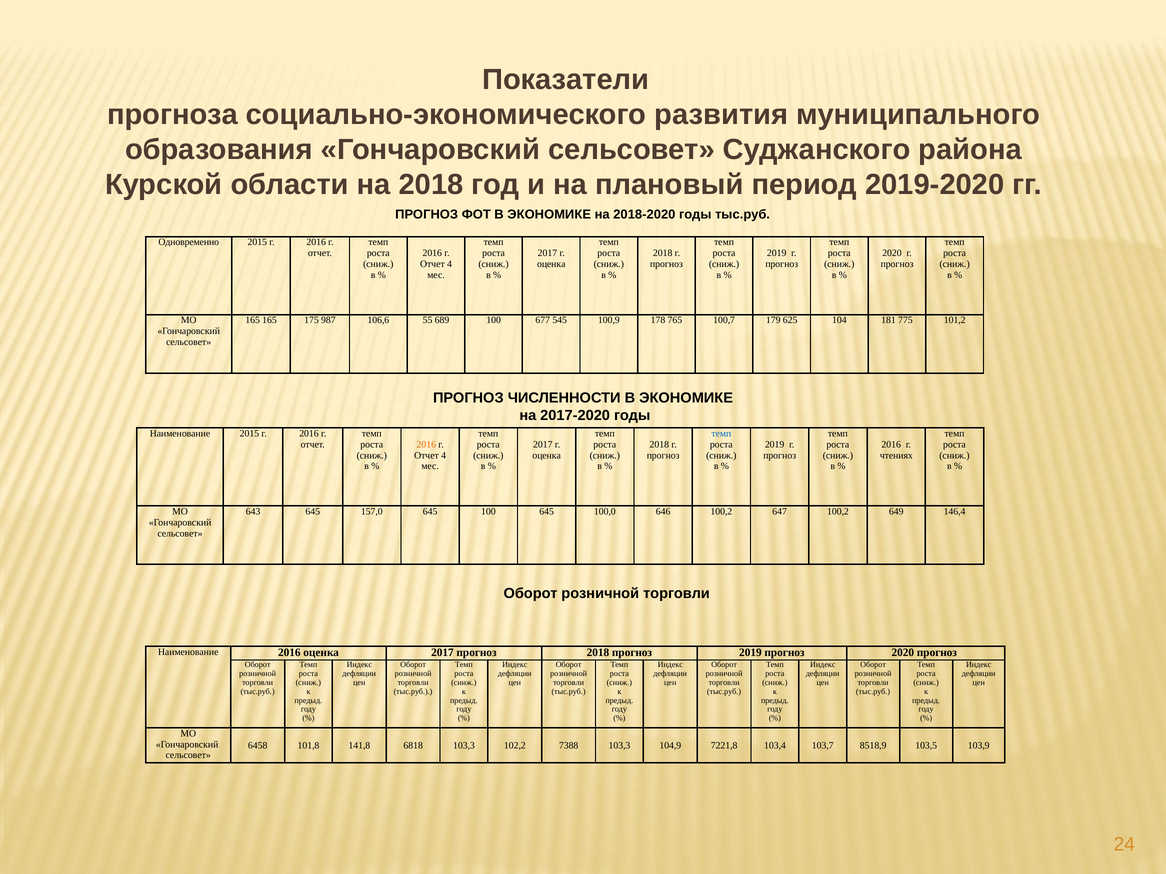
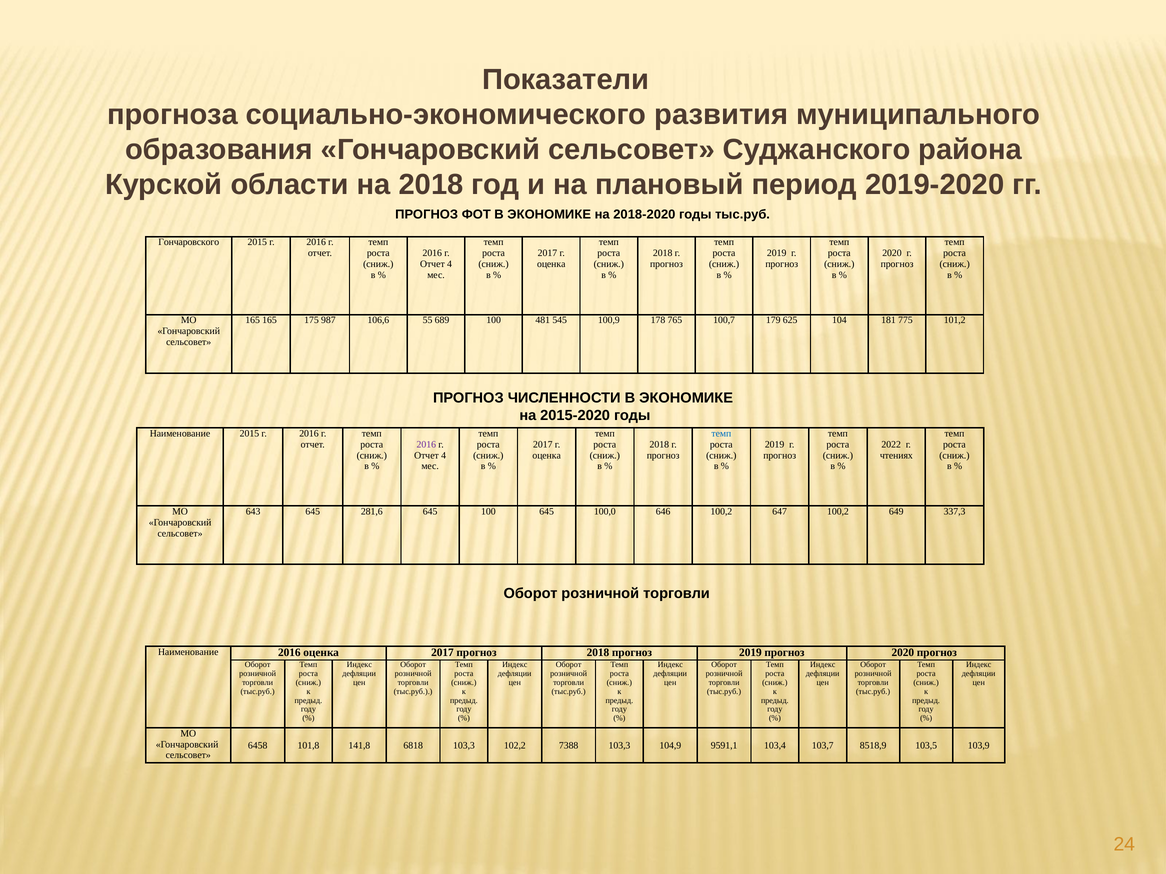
Одновременно: Одновременно -> Гончаровского (189, 242)
677: 677 -> 481 (543, 320)
2017-2020: 2017-2020 -> 2015-2020 (575, 416)
2016 colour: orange -> purple (426, 445)
2016: 2016 -> 2022 (891, 445)
157,0: 157,0 -> 281,6 (372, 512)
146,4: 146,4 -> 337,3 (955, 512)
7221,8: 7221,8 -> 9591,1 (724, 746)
